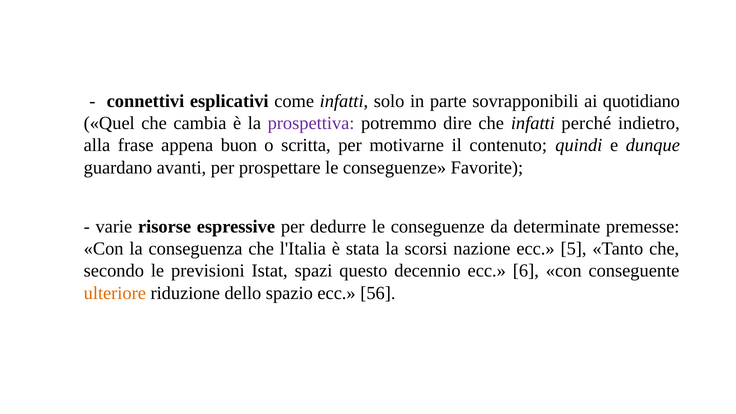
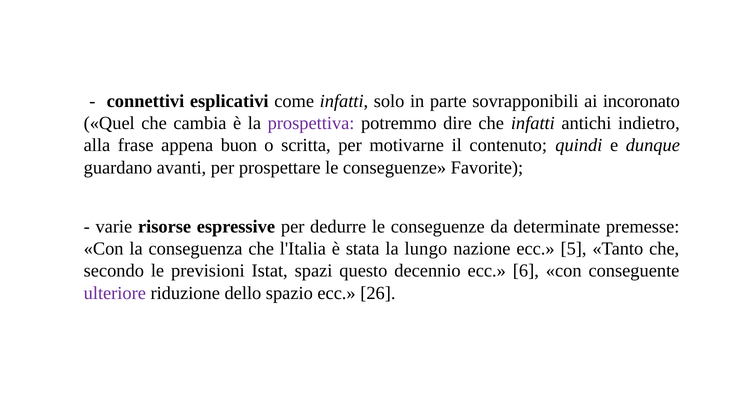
quotidiano: quotidiano -> incoronato (641, 101)
perché: perché -> antichi (586, 123)
scorsi: scorsi -> lungo (426, 249)
ulteriore colour: orange -> purple (115, 293)
56: 56 -> 26 (378, 293)
